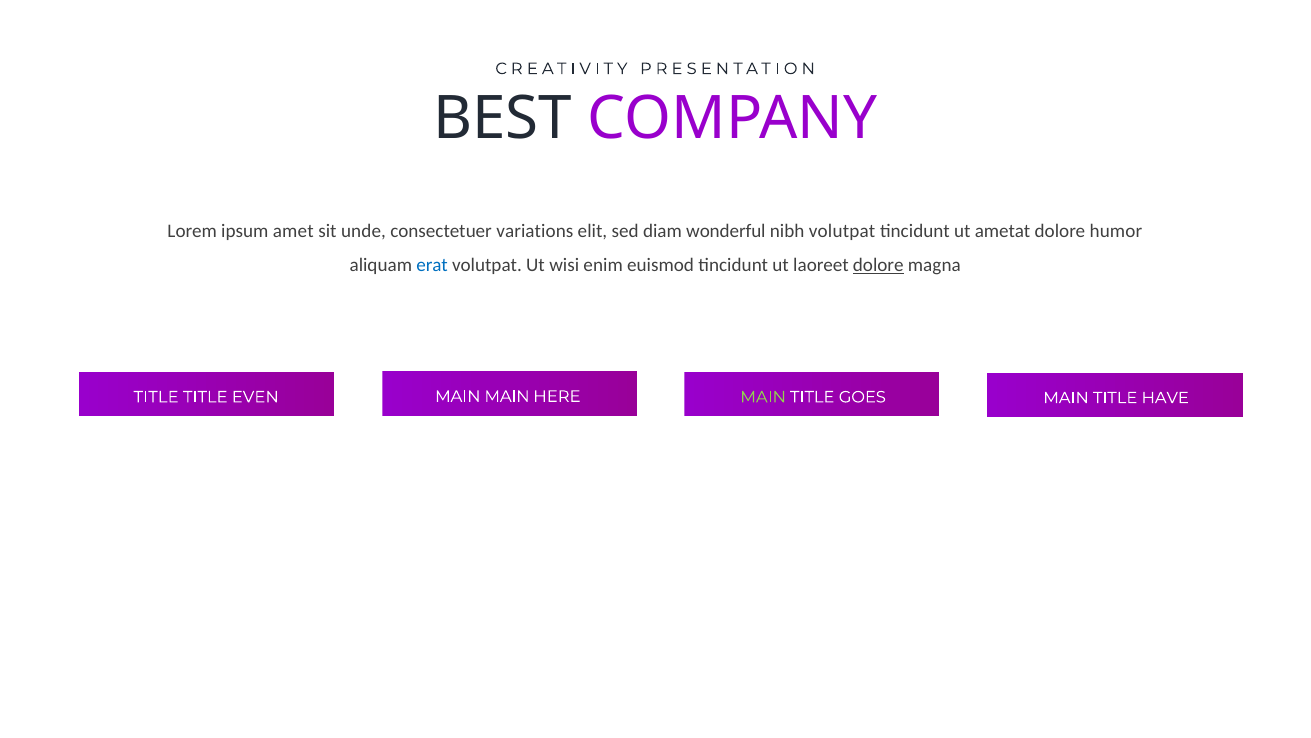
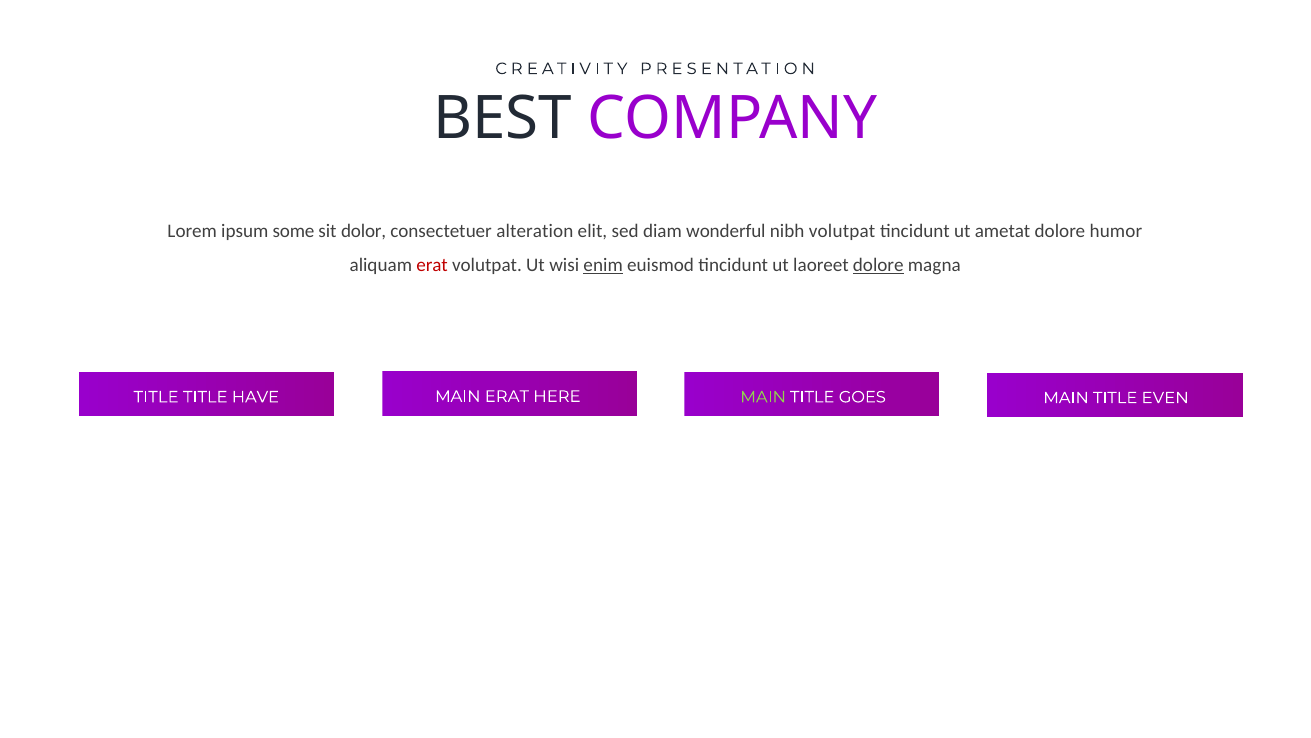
amet: amet -> some (293, 231)
unde: unde -> dolor (364, 231)
variations: variations -> alteration (535, 231)
erat colour: blue -> red (432, 265)
enim underline: none -> present (603, 265)
EVEN: EVEN -> HAVE (255, 397)
MAIN MAIN: MAIN -> ERAT (507, 396)
HAVE: HAVE -> EVEN (1165, 398)
